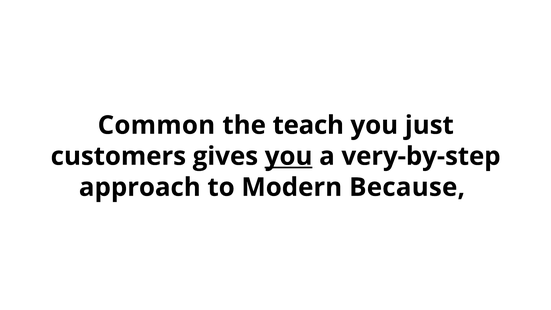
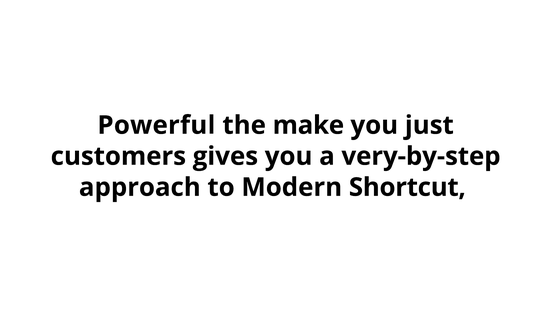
Common: Common -> Powerful (156, 125)
teach: teach -> make (308, 125)
you underline: present -> none (289, 156)
Because: Because -> Shortcut (407, 187)
